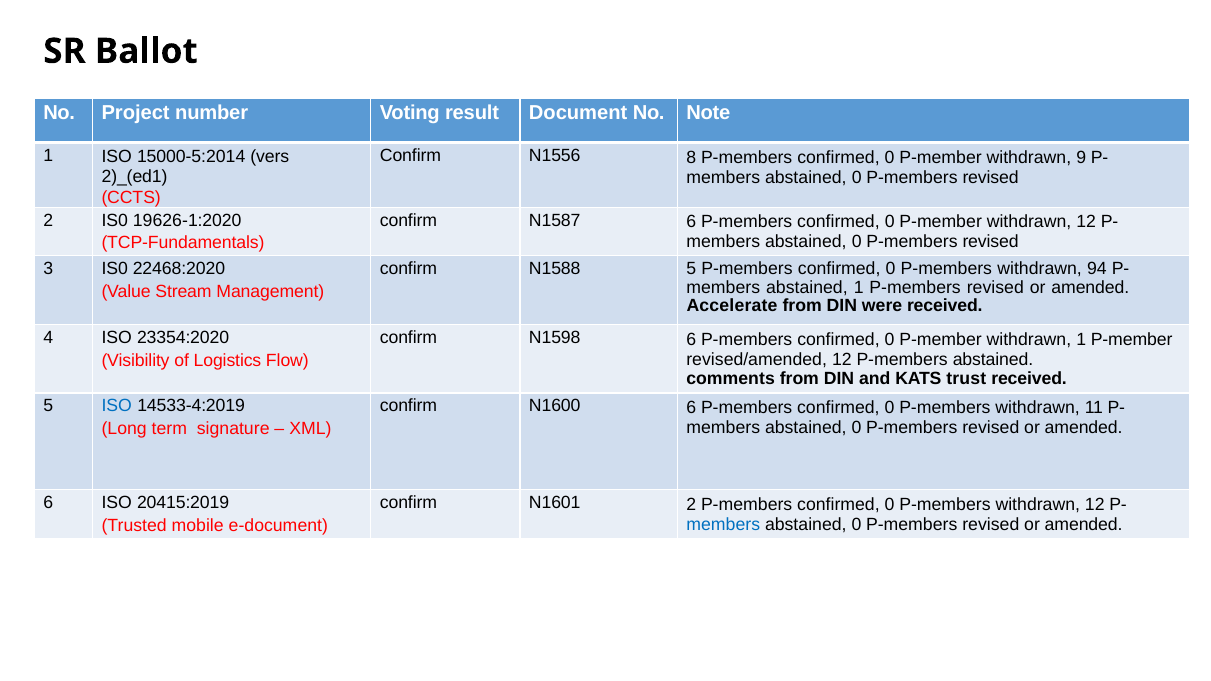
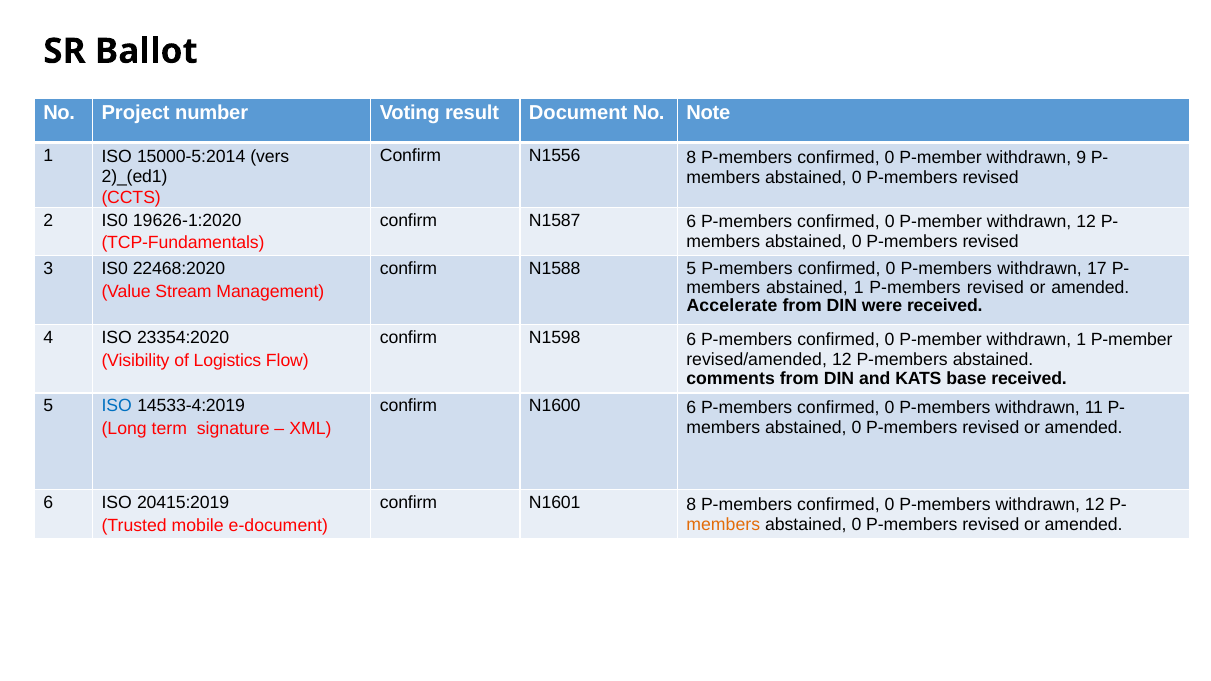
94: 94 -> 17 (1097, 269)
trust: trust -> base (966, 379)
N1601 2: 2 -> 8 (691, 505)
members colour: blue -> orange (723, 525)
